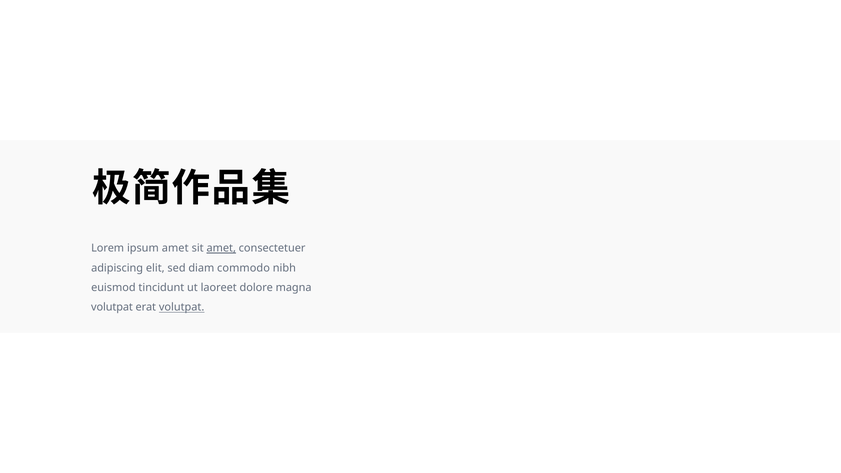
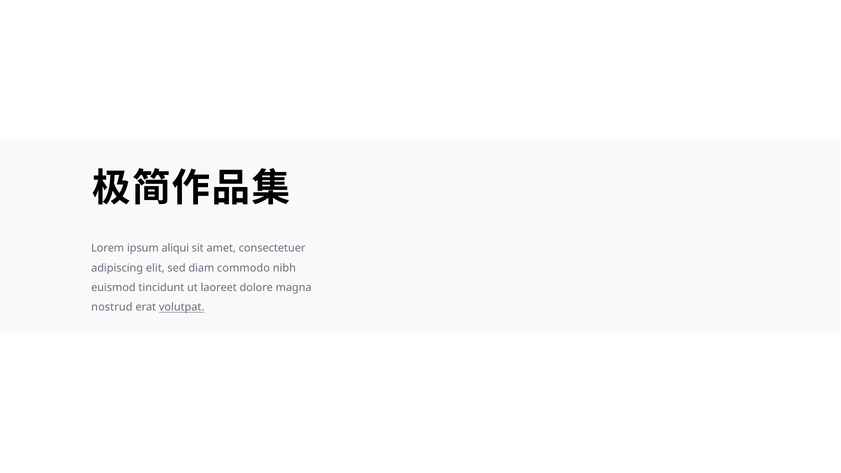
ipsum amet: amet -> aliqui (175, 248)
amet underline: present -> none (221, 248)
volutpat: volutpat -> nostrud (112, 307)
